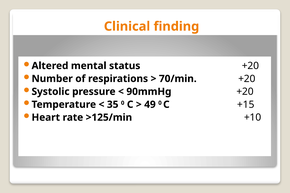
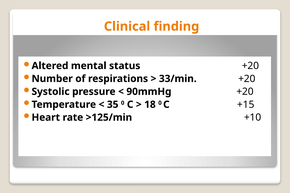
70/min: 70/min -> 33/min (178, 79)
49: 49 -> 18 (150, 105)
